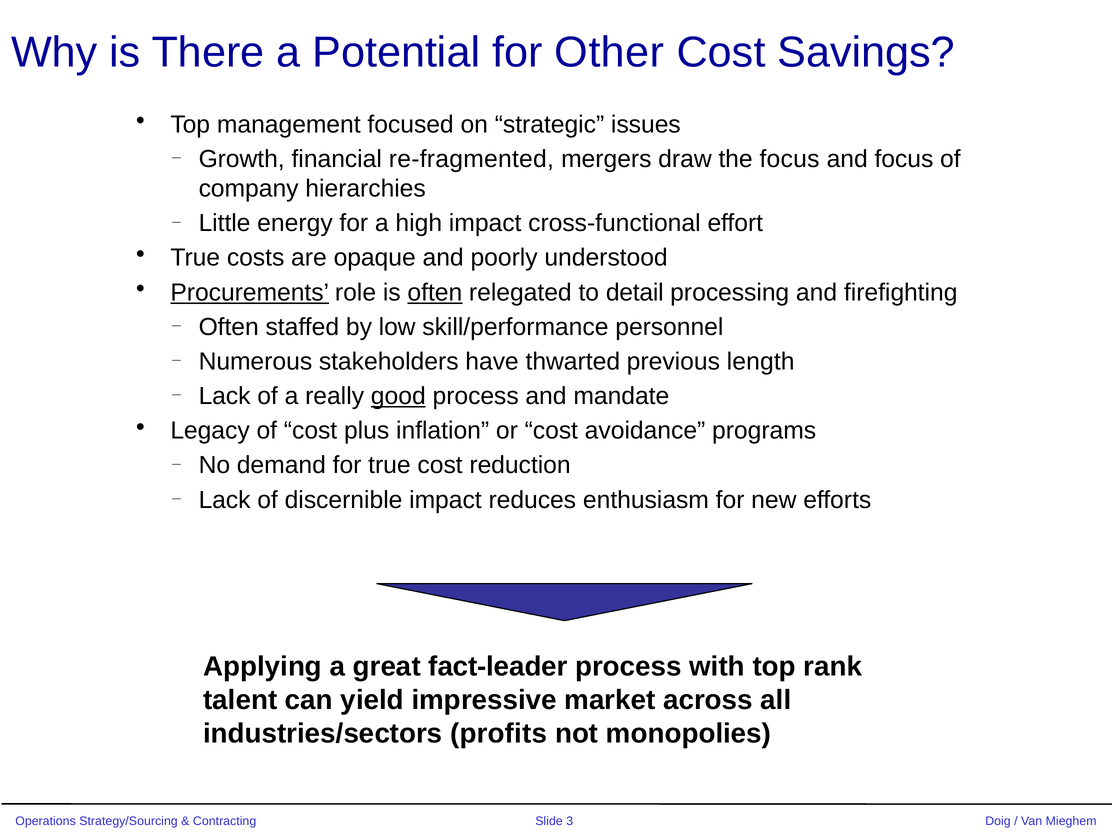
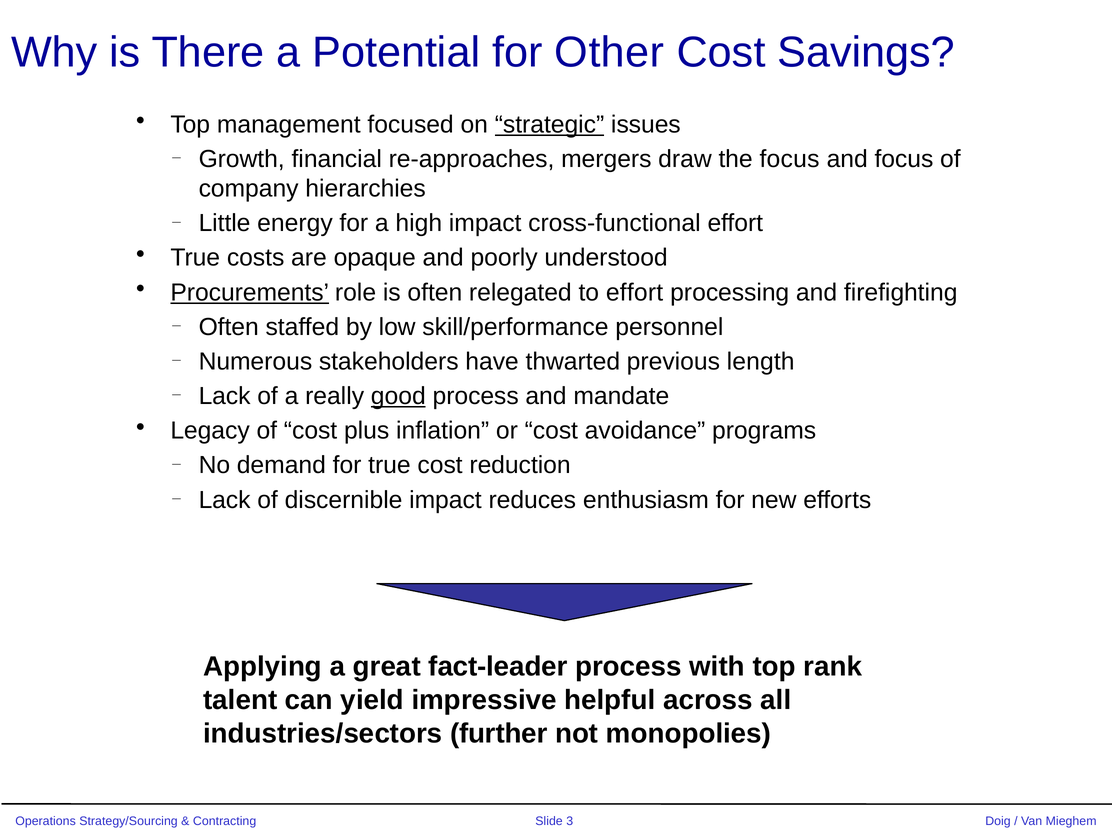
strategic underline: none -> present (550, 124)
re-fragmented: re-fragmented -> re-approaches (472, 159)
often underline: present -> none (435, 292)
to detail: detail -> effort (635, 292)
market: market -> helpful (610, 700)
profits: profits -> further (499, 733)
